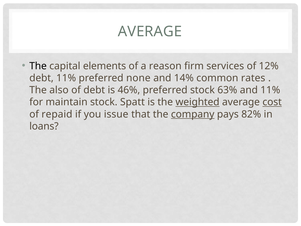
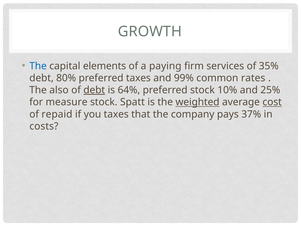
AVERAGE: AVERAGE -> GROWTH (150, 32)
The colour: black -> blue (38, 66)
reason: reason -> paying (165, 66)
12%: 12% -> 35% (269, 66)
debt 11%: 11% -> 80% (66, 78)
preferred none: none -> taxes (138, 78)
14%: 14% -> 99% (184, 78)
debt underline: none -> present (94, 90)
46%: 46% -> 64% (129, 90)
63%: 63% -> 10% (227, 90)
and 11%: 11% -> 25% (270, 90)
maintain: maintain -> measure (67, 102)
you issue: issue -> taxes (116, 114)
company underline: present -> none (193, 114)
82%: 82% -> 37% (251, 114)
loans: loans -> costs (44, 126)
